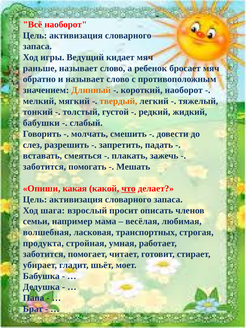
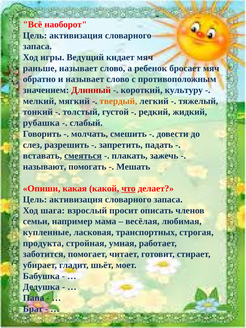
Длинный colour: orange -> red (91, 90)
короткий наоборот: наоборот -> культуру (184, 90)
бабушки: бабушки -> рубашка (41, 123)
смеяться underline: none -> present (83, 156)
заботится: заботится -> называют (45, 167)
волшебная: волшебная -> купленные (47, 232)
